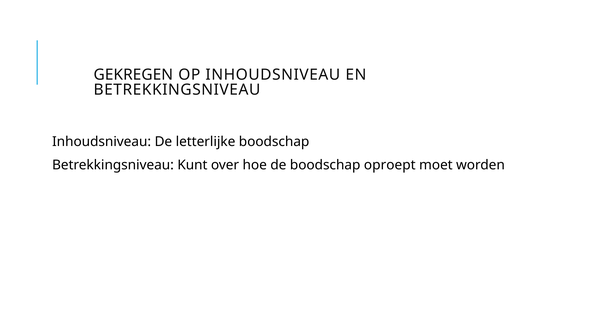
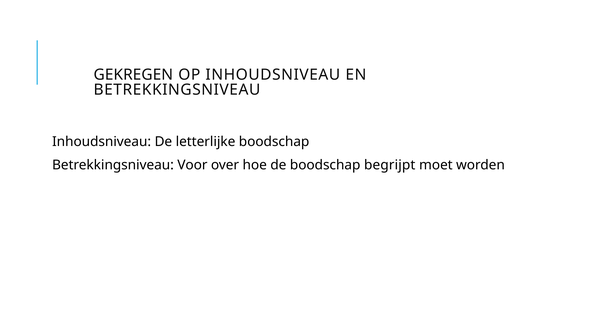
Kunt: Kunt -> Voor (192, 165)
oproept: oproept -> begrijpt (390, 165)
